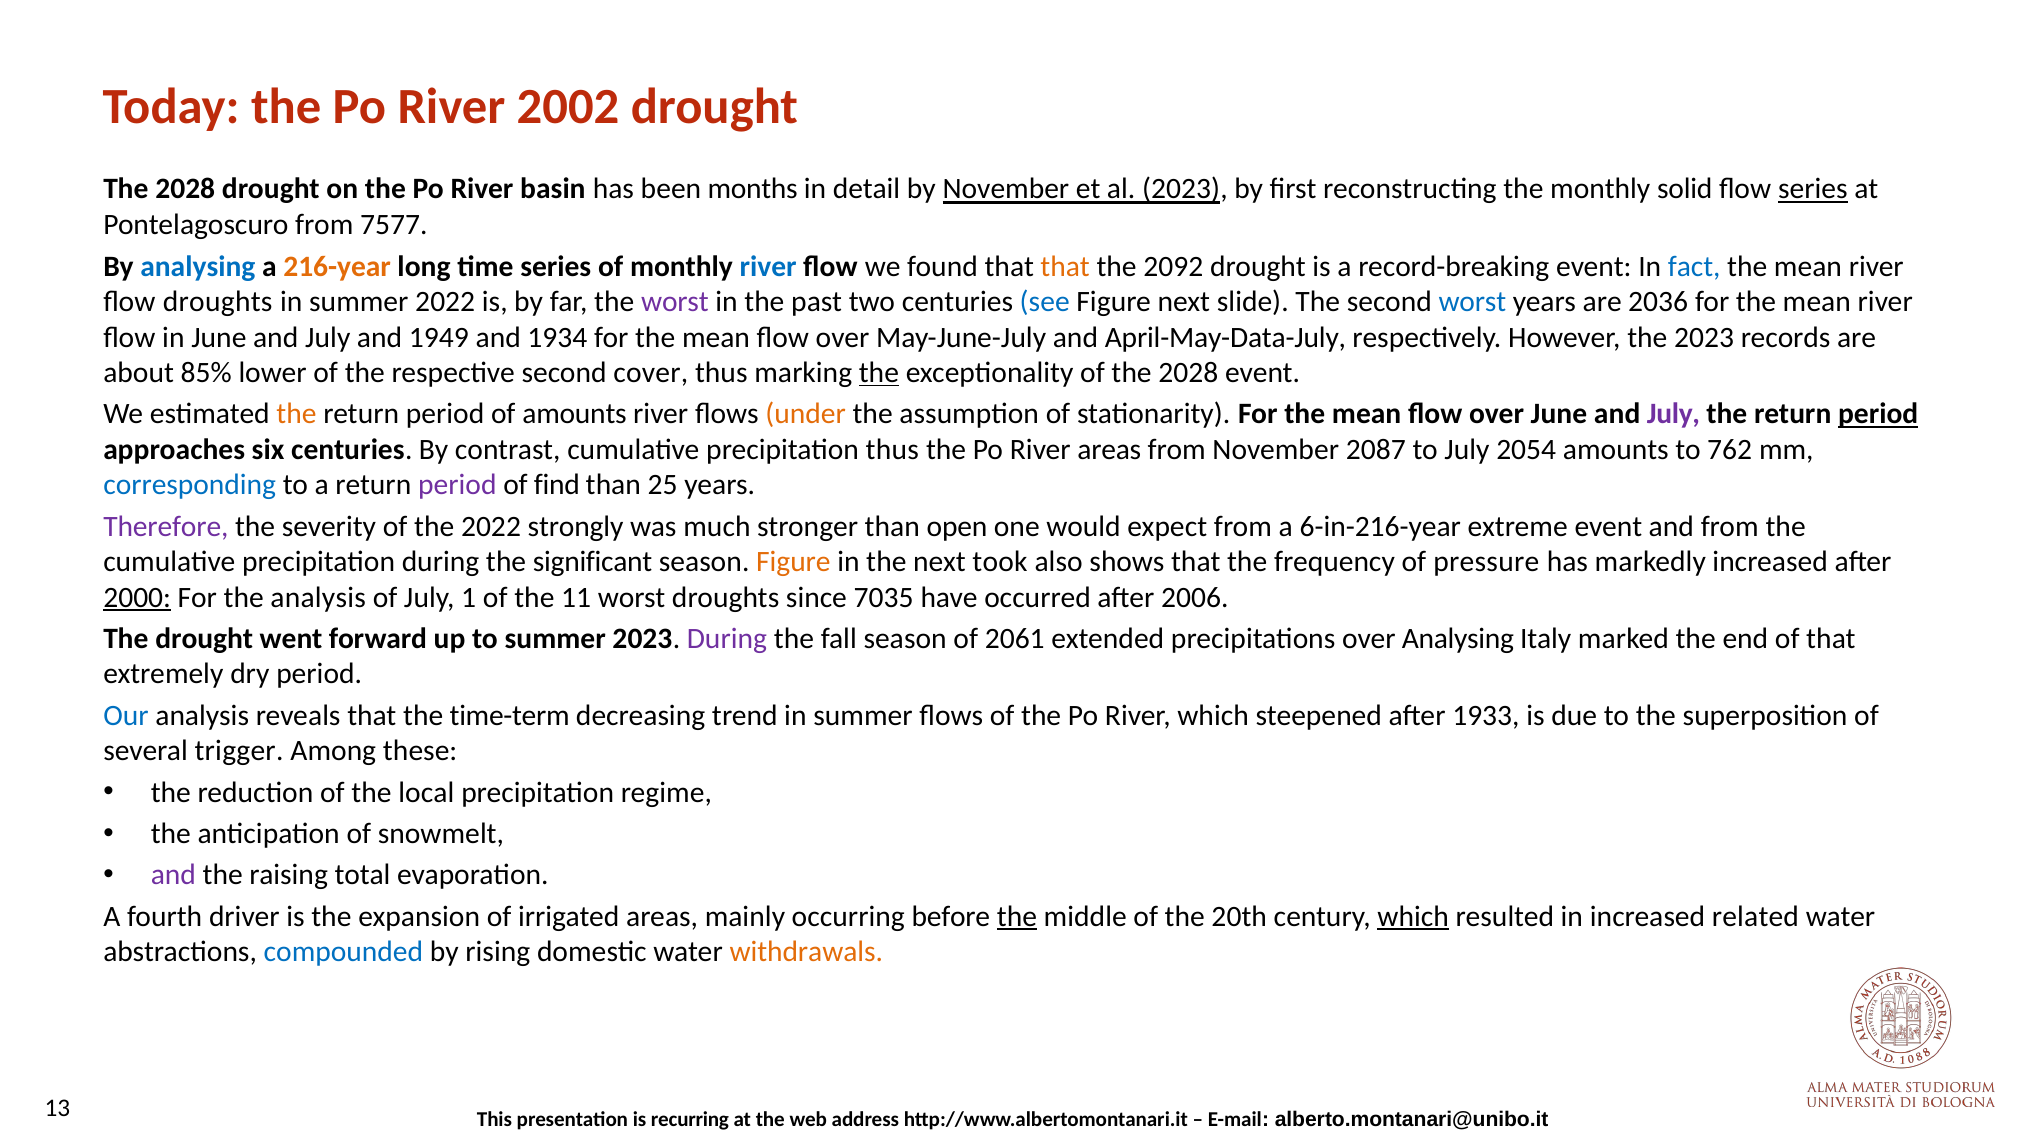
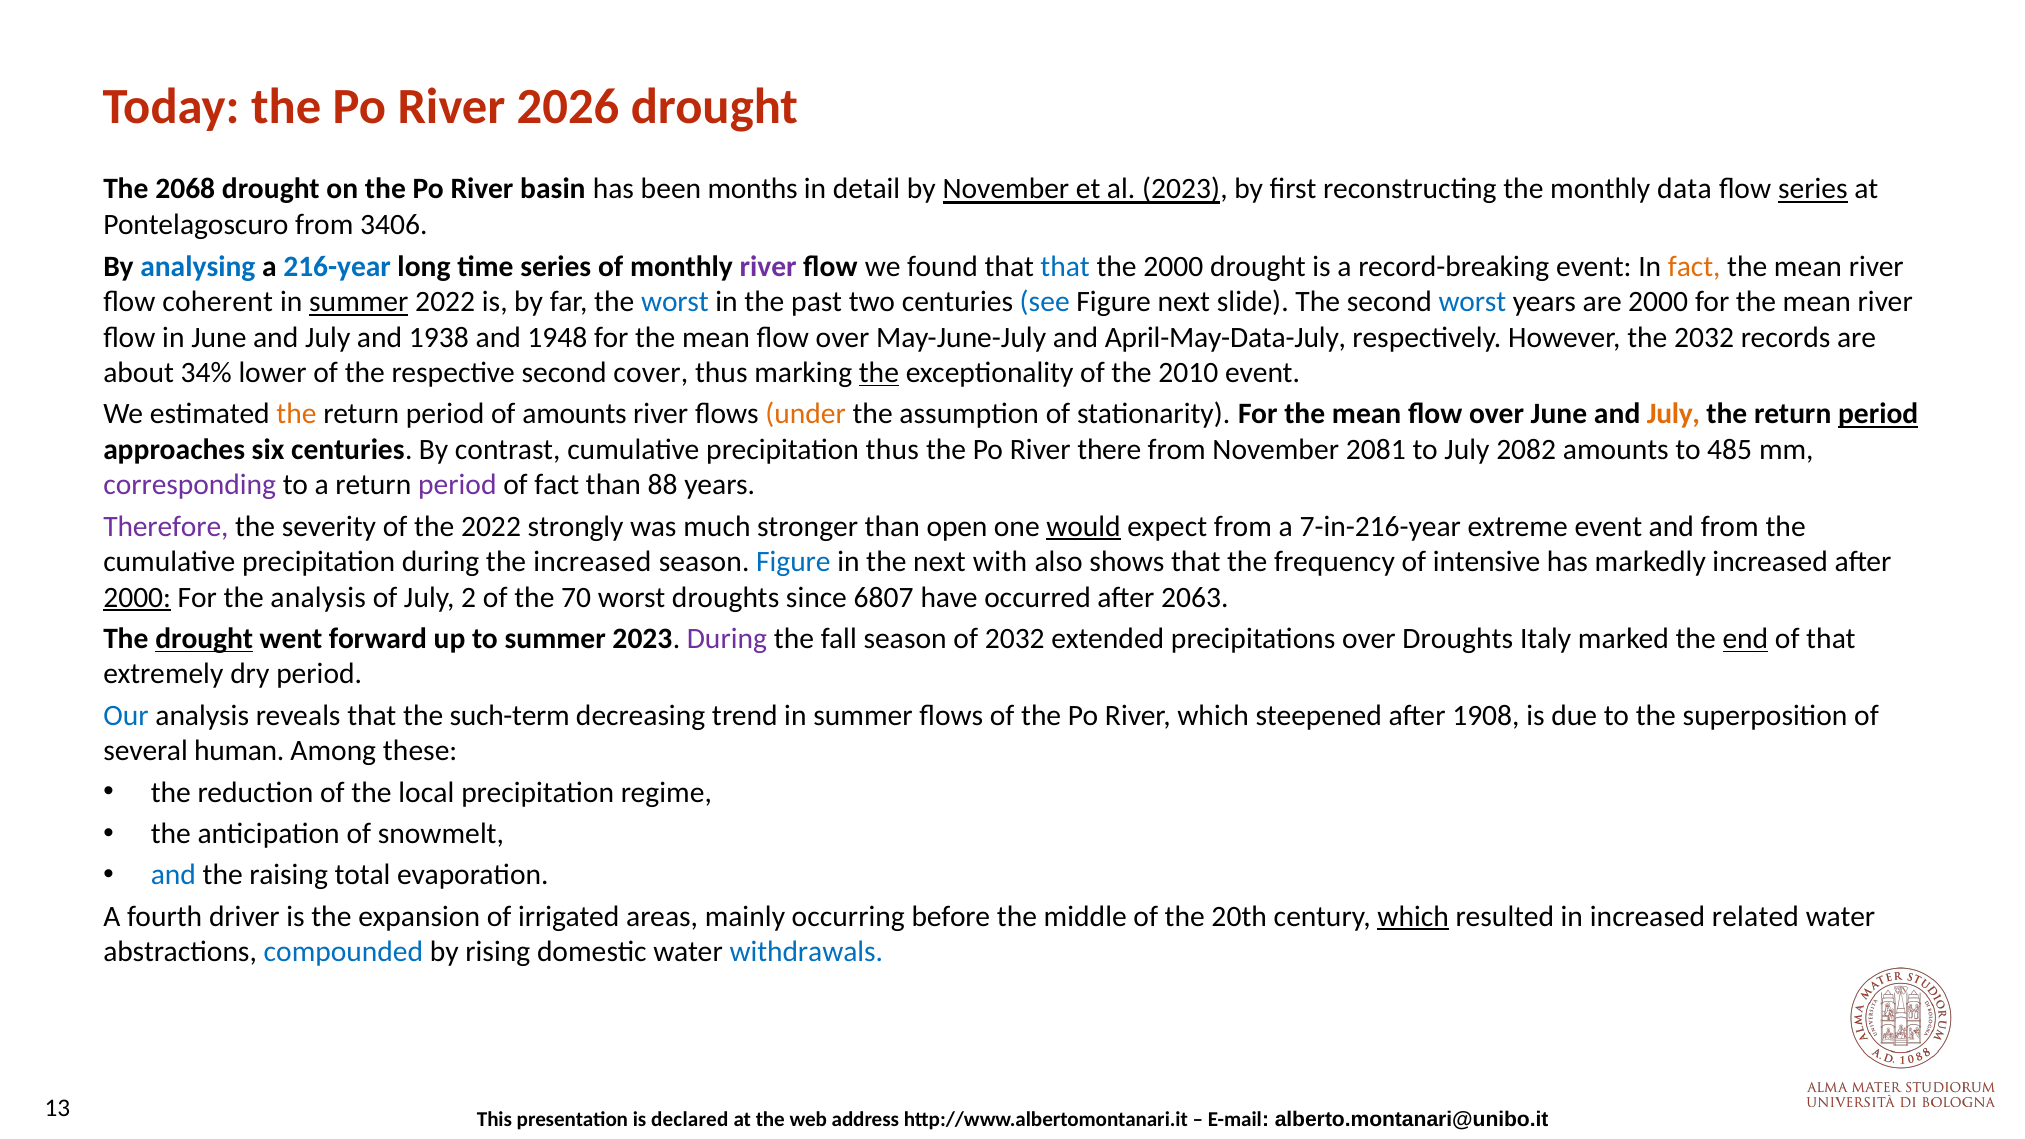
2002: 2002 -> 2026 (568, 106)
2028: 2028 -> 2068 (185, 189)
solid: solid -> data (1685, 189)
7577: 7577 -> 3406 (394, 225)
216-year colour: orange -> blue (337, 266)
river colour: blue -> purple (768, 266)
that colour: orange -> blue (1065, 266)
the 2092: 2092 -> 2000 (1173, 266)
fact colour: blue -> orange (1694, 266)
flow droughts: droughts -> coherent (218, 302)
summer underline: none -> present (359, 302)
worst colour: purple -> blue (675, 302)
are 2036: 2036 -> 2000 (1658, 302)
1949: 1949 -> 1938 (439, 337)
1934: 1934 -> 1948 (557, 337)
the 2023: 2023 -> 2032 (1704, 337)
85%: 85% -> 34% (206, 373)
of the 2028: 2028 -> 2010 (1188, 373)
July colour: purple -> orange (1673, 414)
River areas: areas -> there (1109, 450)
2087: 2087 -> 2081 (1376, 450)
2054: 2054 -> 2082 (1526, 450)
762: 762 -> 485 (1730, 450)
corresponding colour: blue -> purple (190, 485)
of find: find -> fact (557, 485)
25: 25 -> 88 (663, 485)
would underline: none -> present (1084, 527)
6-in-216-year: 6-in-216-year -> 7-in-216-year (1380, 527)
the significant: significant -> increased (592, 562)
Figure colour: orange -> blue (793, 562)
took: took -> with (1000, 562)
pressure: pressure -> intensive (1487, 562)
1: 1 -> 2 (469, 597)
11: 11 -> 70 (576, 597)
7035: 7035 -> 6807 (884, 597)
2006: 2006 -> 2063 (1195, 597)
drought underline: none -> present (204, 639)
of 2061: 2061 -> 2032 (1015, 639)
over Analysing: Analysing -> Droughts (1458, 639)
end underline: none -> present (1745, 639)
time-term: time-term -> such-term (510, 716)
1933: 1933 -> 1908 (1486, 716)
trigger: trigger -> human (239, 751)
and colour: purple -> blue (173, 875)
the underline: present -> none (1017, 917)
withdrawals colour: orange -> blue (806, 952)
recurring: recurring -> declared (690, 1120)
